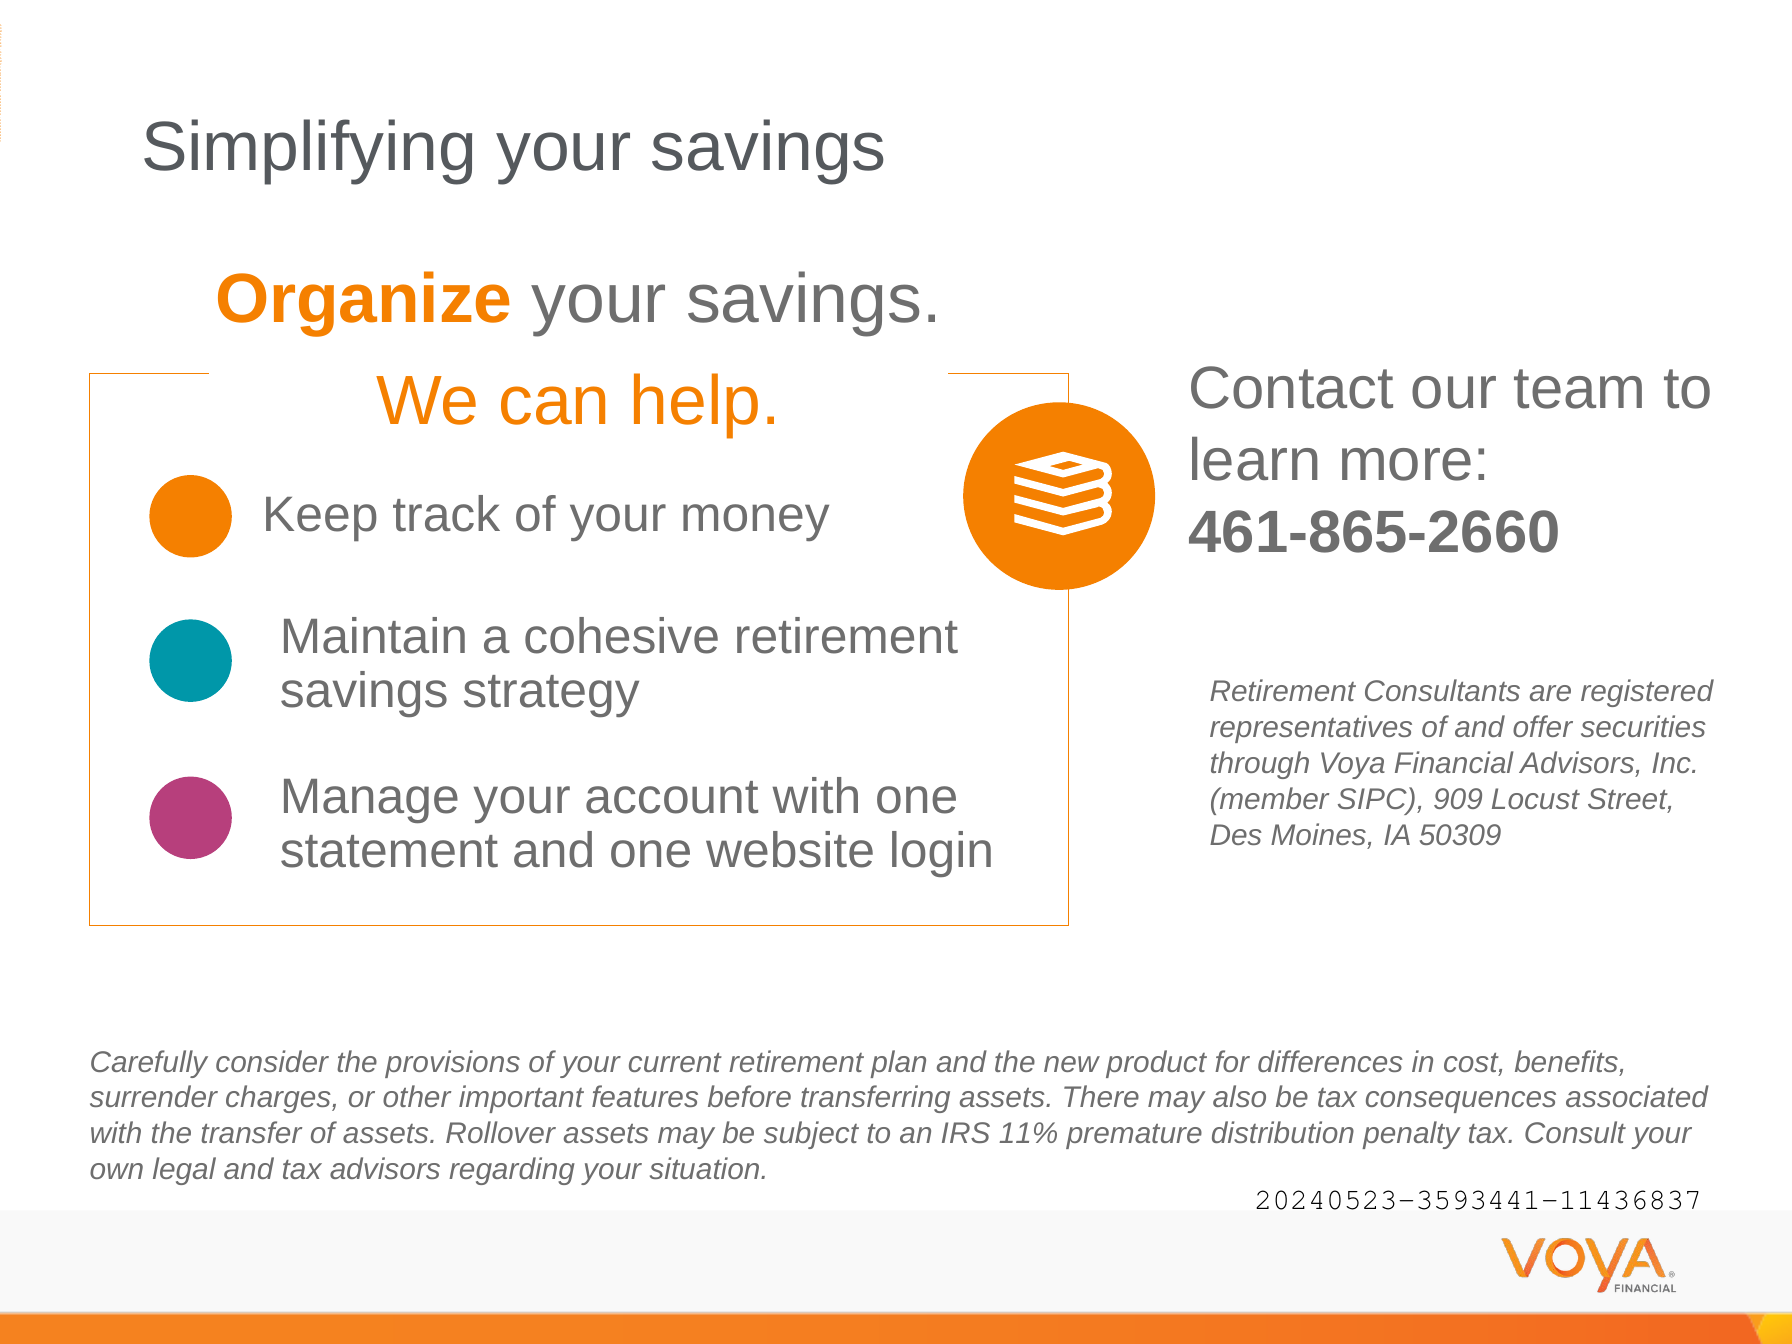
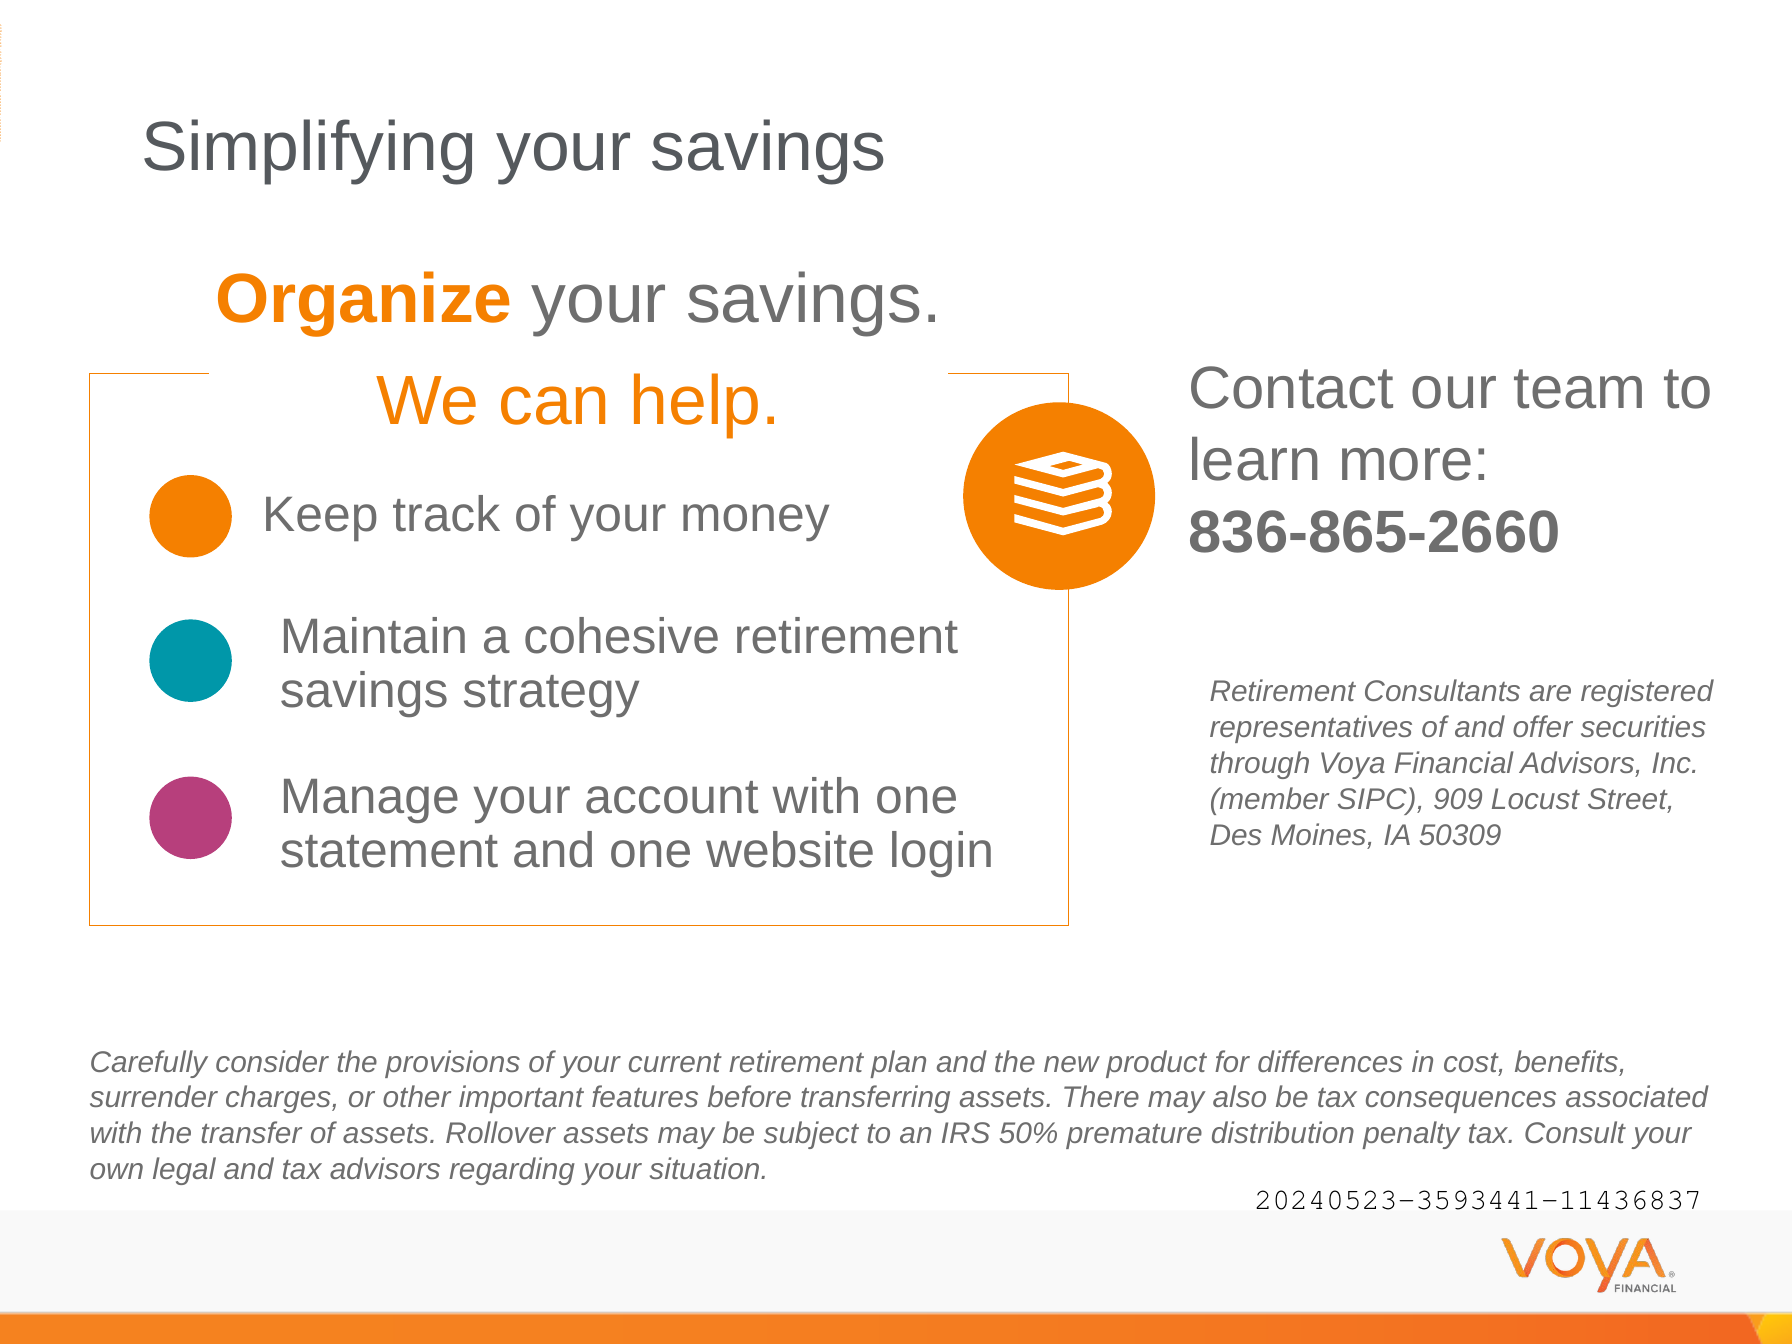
461-865-2660: 461-865-2660 -> 836-865-2660 (1375, 532)
11%: 11% -> 50% (1029, 1134)
